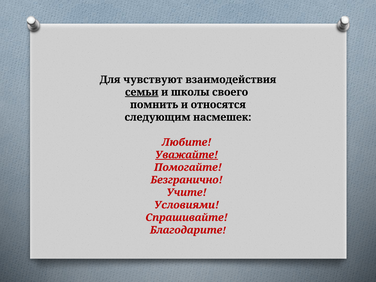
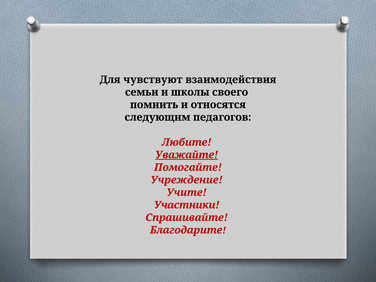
семьи underline: present -> none (142, 92)
насмешек: насмешек -> педагогов (222, 117)
Безгранично: Безгранично -> Учреждение (187, 180)
Условиями: Условиями -> Участники (187, 205)
